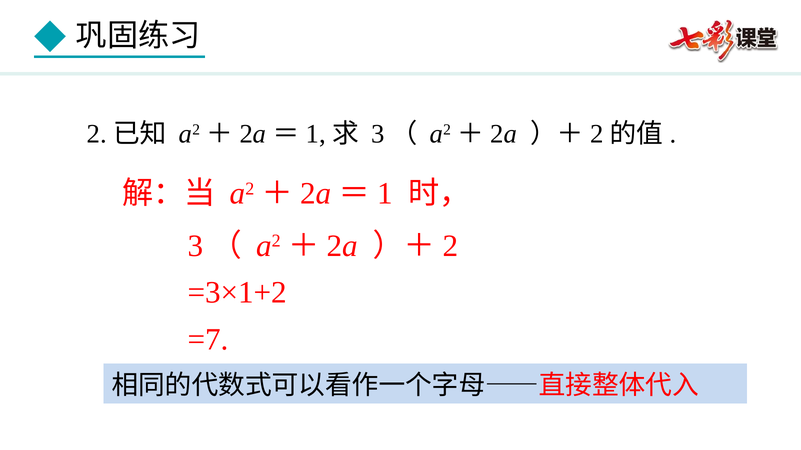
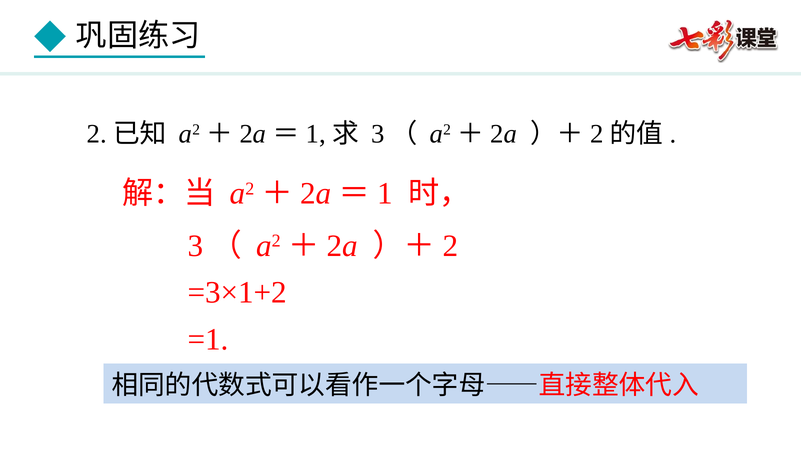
=7: =7 -> =1 (208, 340)
